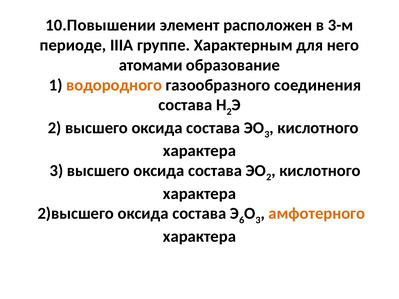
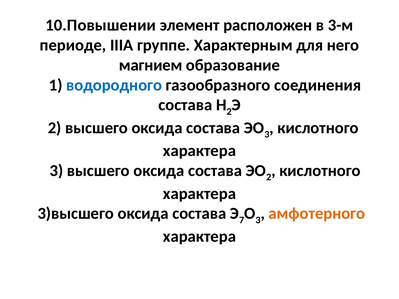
атомами: атомами -> магнием (151, 65)
водородного colour: orange -> blue (114, 85)
2)высшего: 2)высшего -> 3)высшего (76, 214)
6: 6 -> 7 (242, 220)
